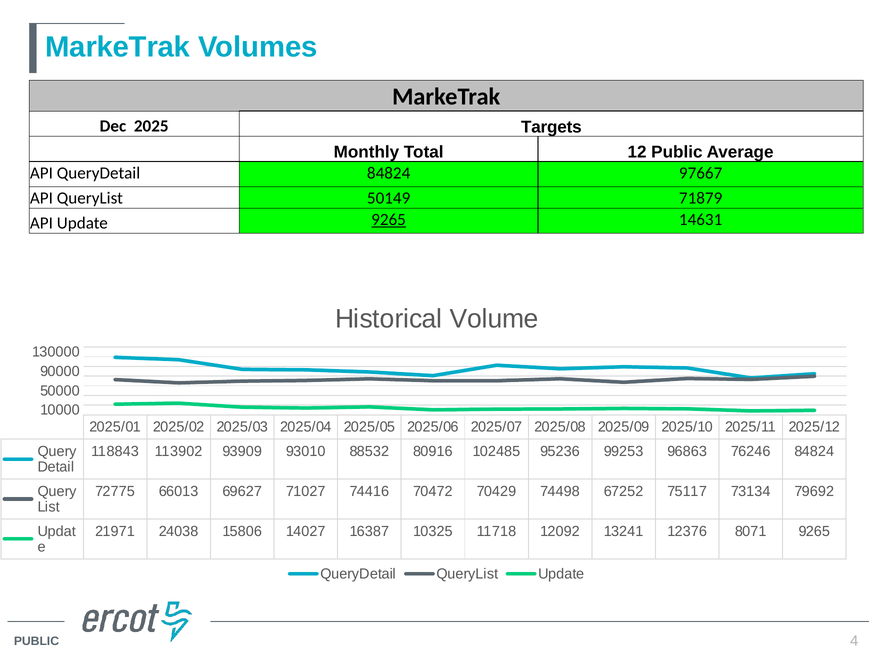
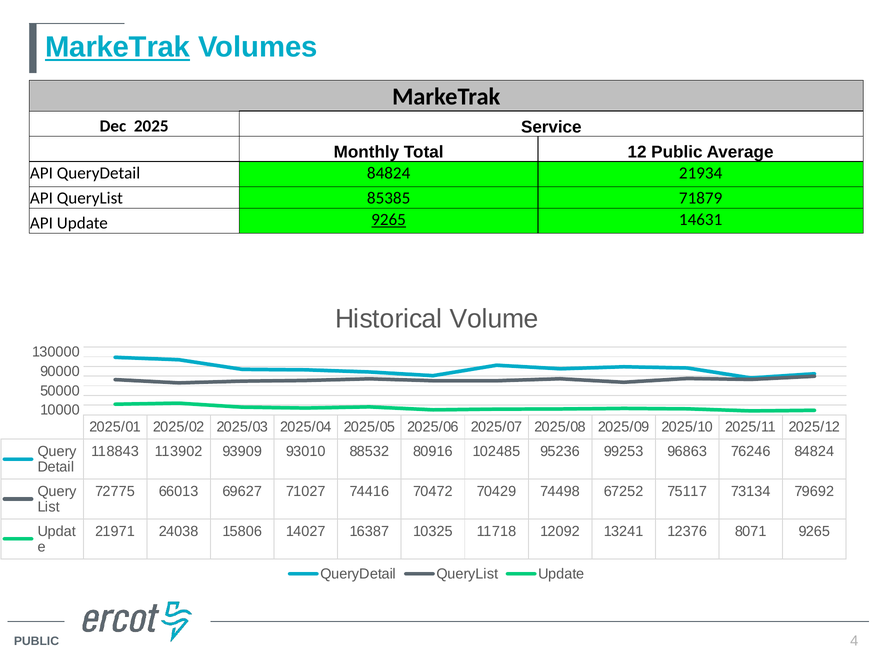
MarkeTrak underline: none -> present (118, 47)
Targets: Targets -> Service (551, 127)
97667: 97667 -> 21934 (701, 173)
50149: 50149 -> 85385 (389, 198)
